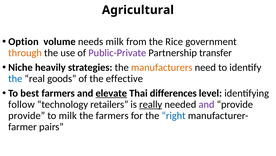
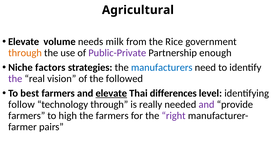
Option: Option -> Elevate (24, 41)
transfer: transfer -> enough (215, 53)
heavily: heavily -> factors (50, 67)
manufacturers colour: orange -> blue (162, 67)
the colour: blue -> purple (15, 78)
goods: goods -> vision (62, 78)
effective: effective -> followed (124, 78)
technology retailers: retailers -> through (109, 104)
really underline: present -> none (151, 104)
provide: provide -> farmers (27, 115)
to milk: milk -> high (68, 115)
right colour: blue -> purple (174, 115)
